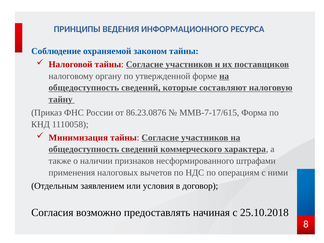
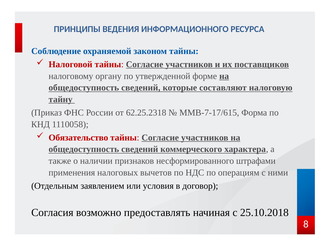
86.23.0876: 86.23.0876 -> 62.25.2318 (146, 113)
Минимизация: Минимизация -> Обязательство (78, 138)
